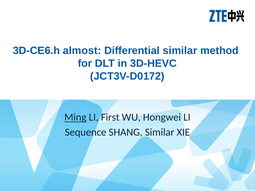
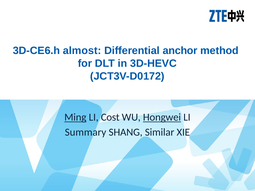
Differential similar: similar -> anchor (180, 51)
First: First -> Cost (110, 117)
Hongwei underline: none -> present (162, 117)
Sequence: Sequence -> Summary (86, 132)
